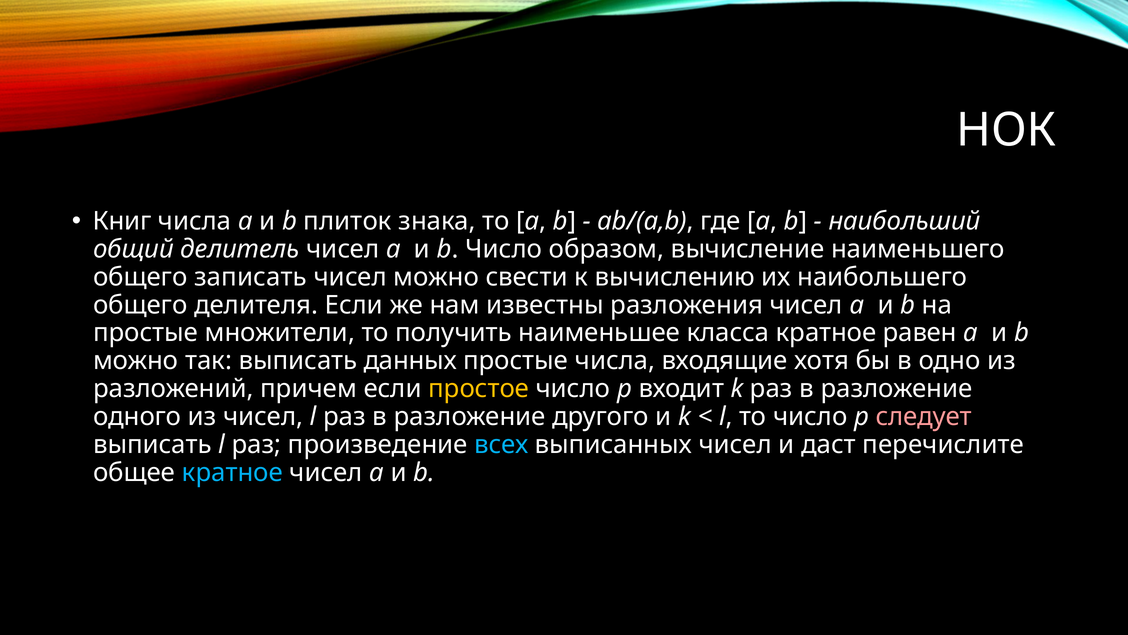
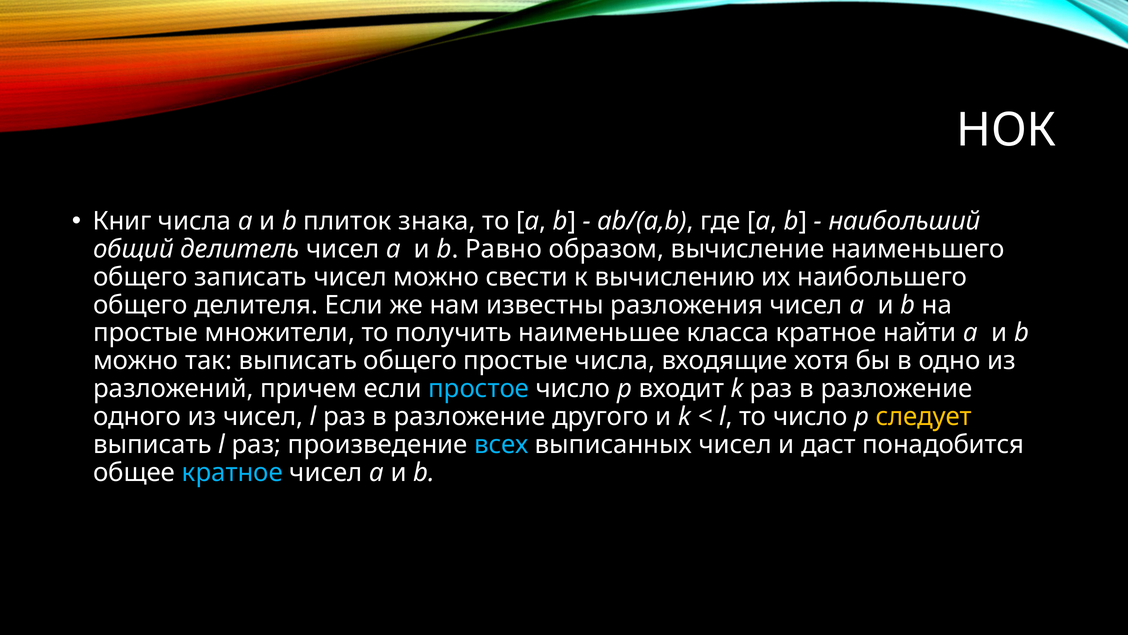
b Число: Число -> Равно (504, 249)
равен: равен -> найти (920, 333)
выписать данных: данных -> общего (410, 361)
простое colour: yellow -> light blue (479, 389)
следует colour: pink -> yellow (924, 416)
перечислите: перечислите -> понадобится (943, 444)
